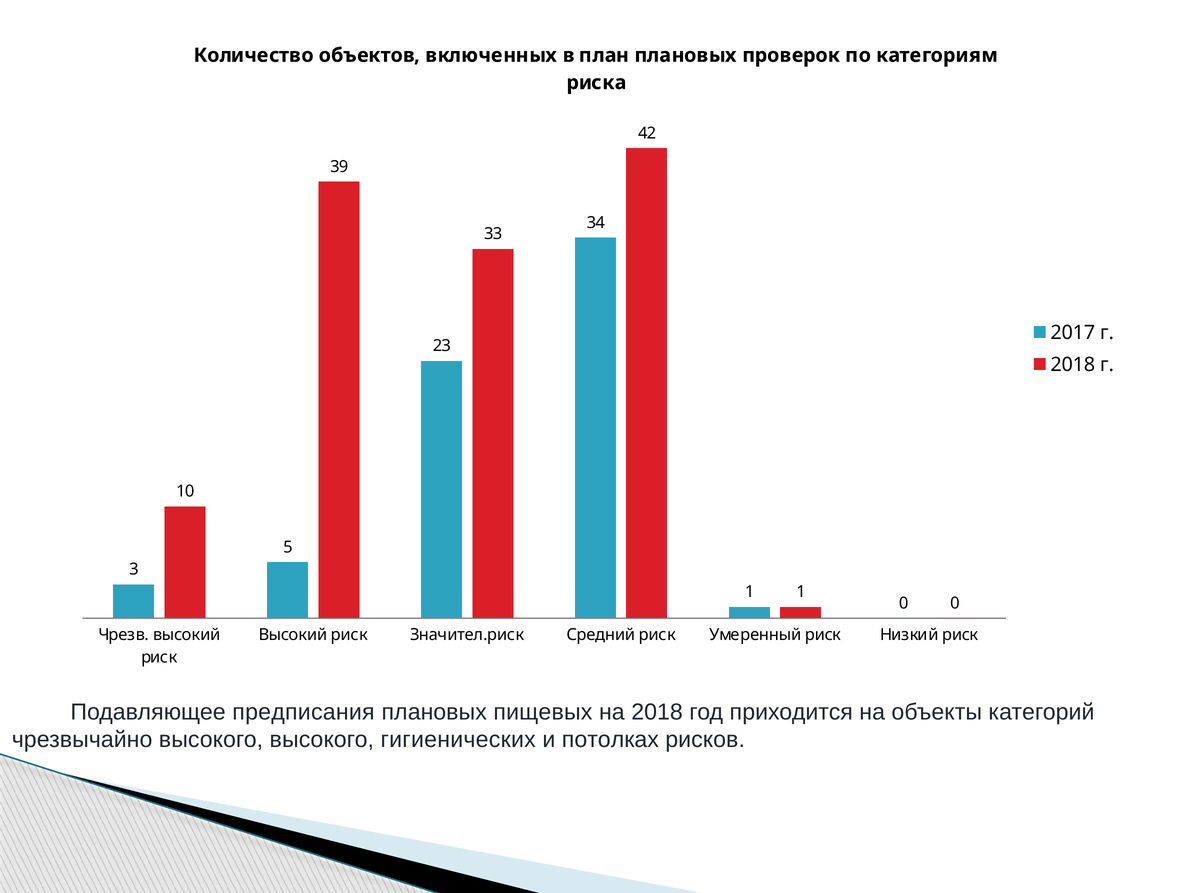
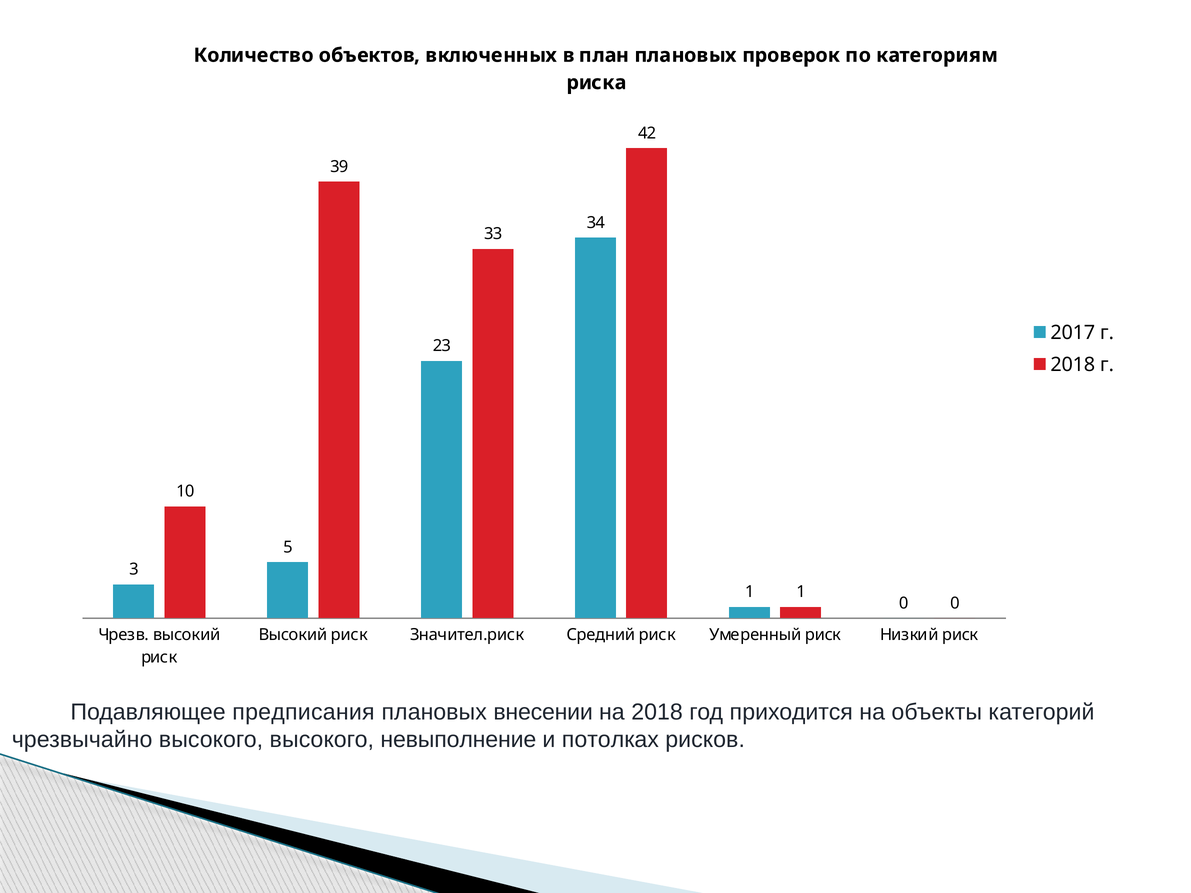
пищевых: пищевых -> внесении (543, 712)
гигиенических: гигиенических -> невыполнение (458, 740)
